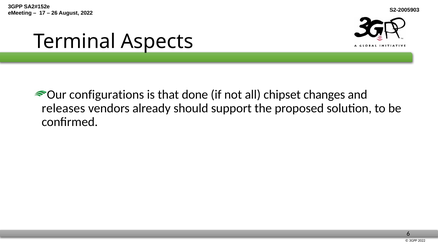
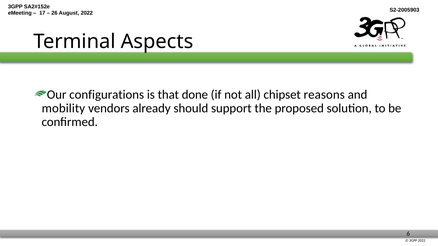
changes: changes -> reasons (324, 95)
releases: releases -> mobility (63, 108)
